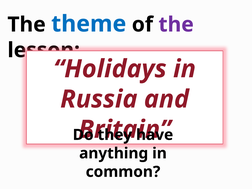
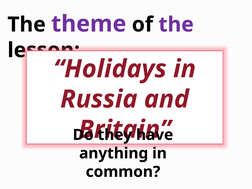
theme colour: blue -> purple (89, 24)
